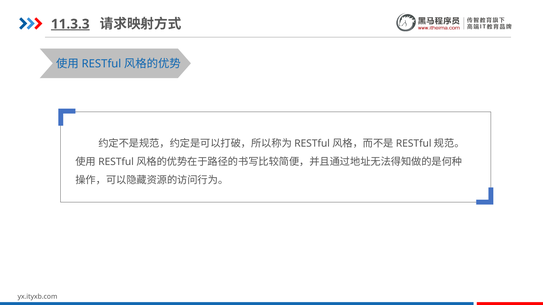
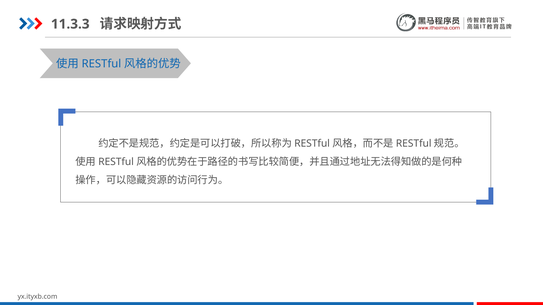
11.3.3 underline: present -> none (70, 24)
